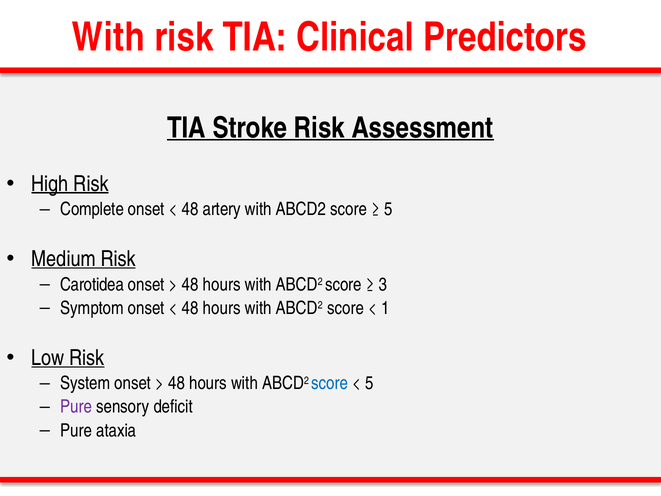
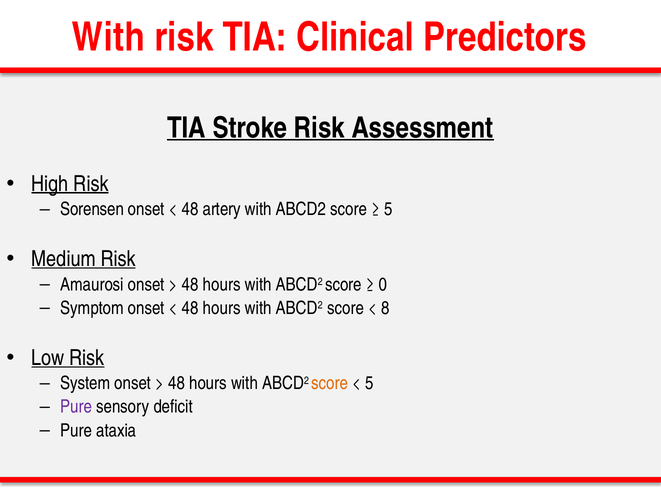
Complete: Complete -> Sorensen (92, 209)
Carotidea: Carotidea -> Amaurosi (92, 284)
3: 3 -> 0 (383, 284)
1: 1 -> 8 (386, 308)
score colour: blue -> orange (330, 383)
